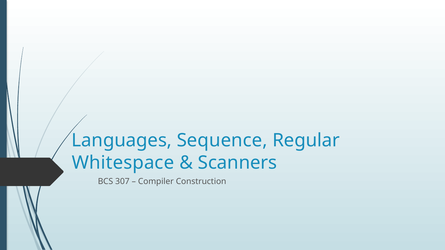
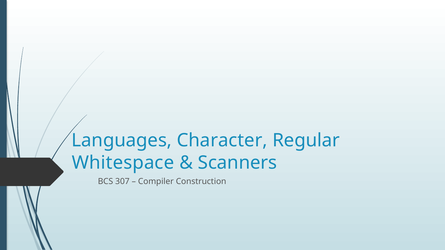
Sequence: Sequence -> Character (222, 141)
